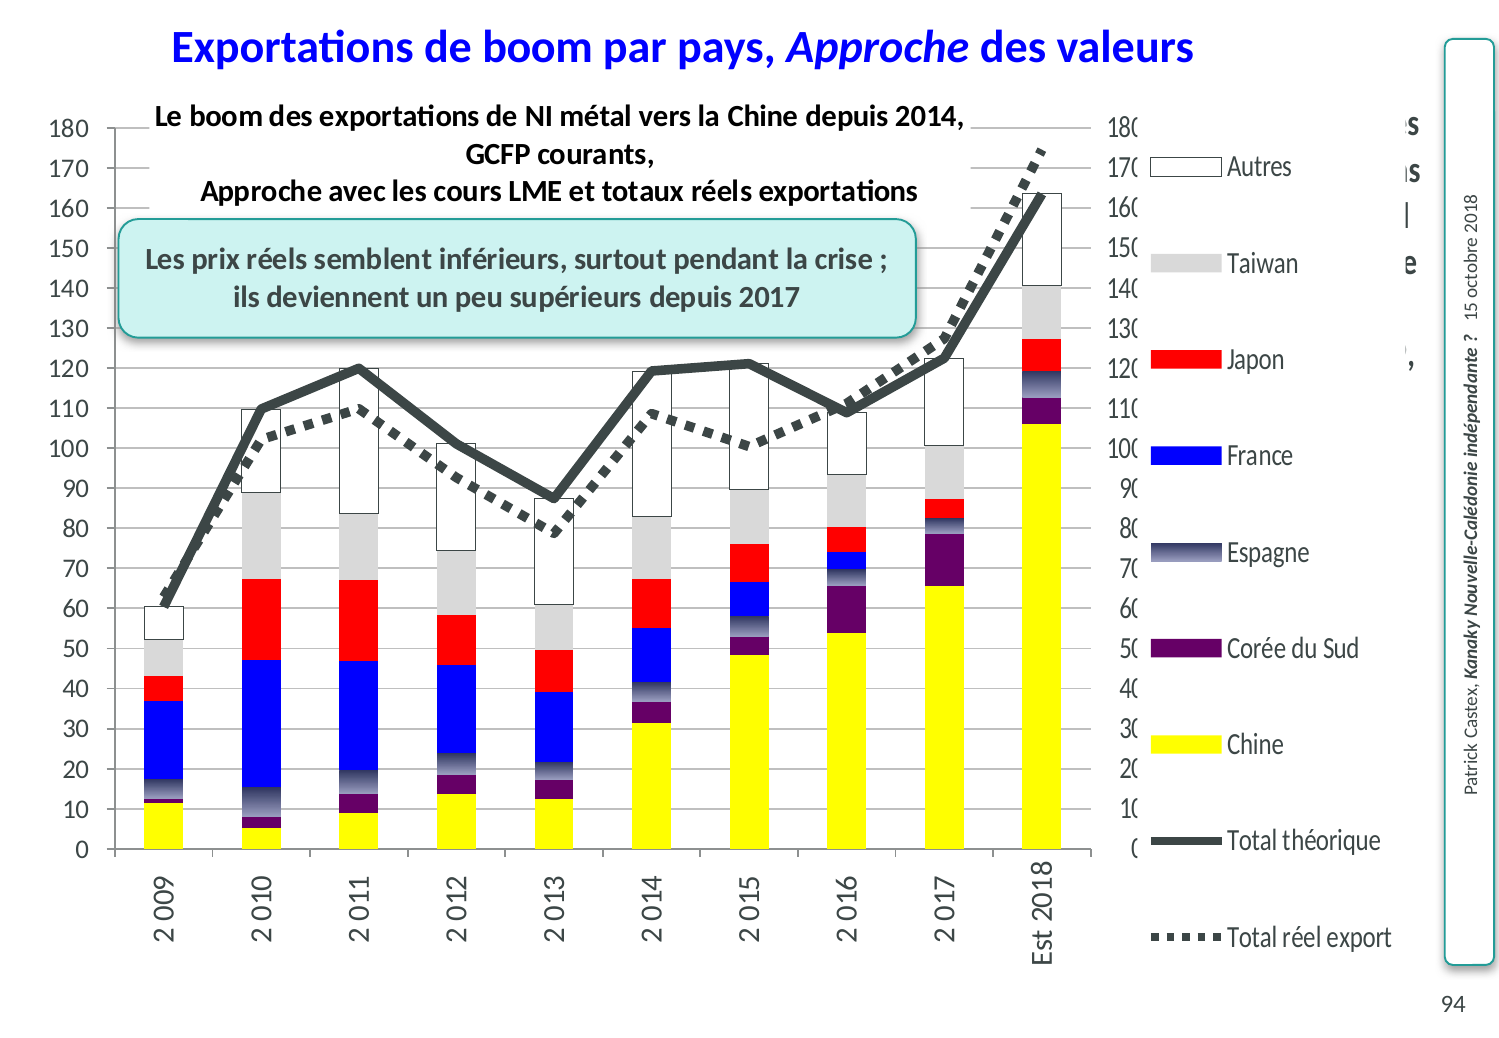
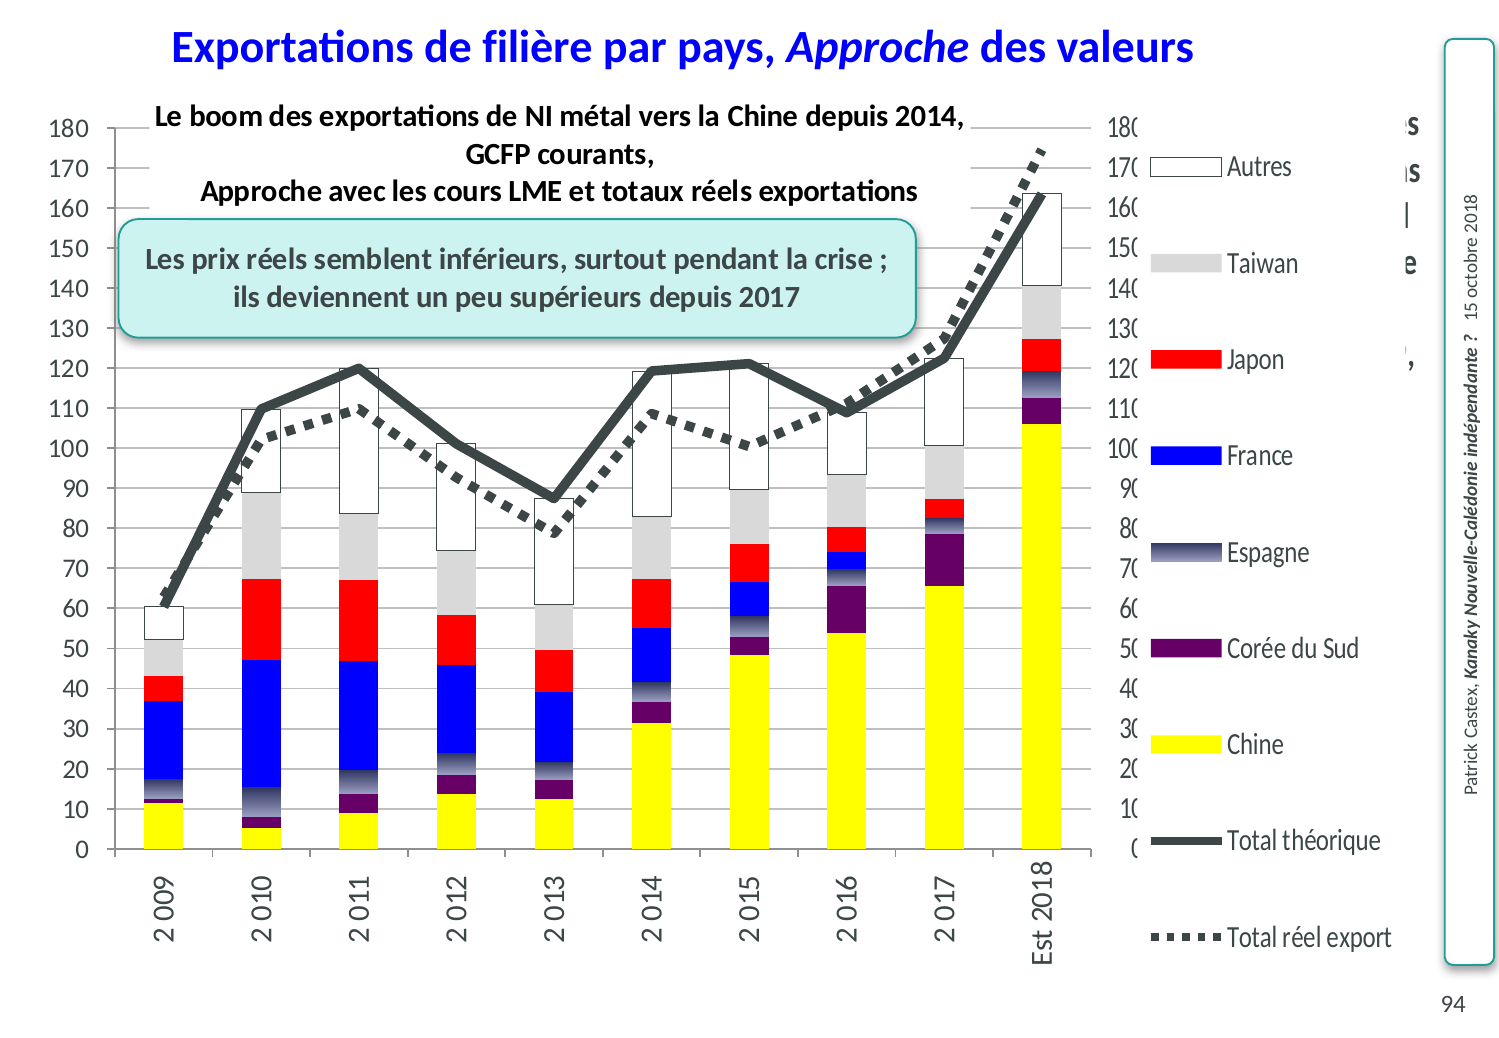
de boom: boom -> filière (537, 47)
